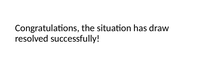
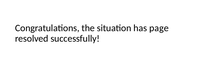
draw: draw -> page (159, 28)
